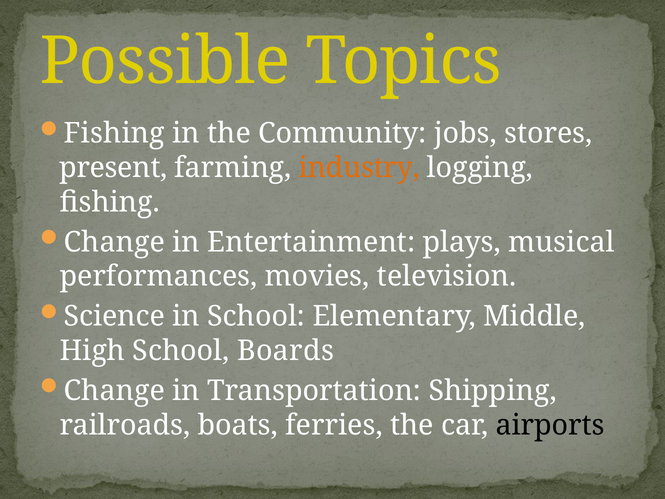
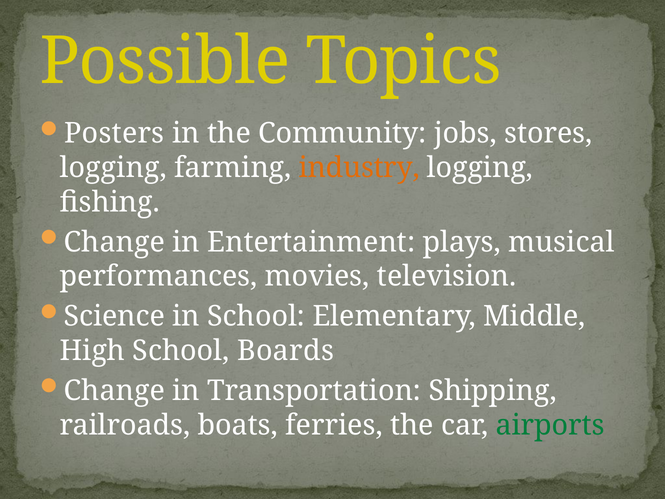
Fishing: Fishing -> Posters (114, 133)
present: present -> logging (113, 168)
airports colour: black -> green (550, 425)
